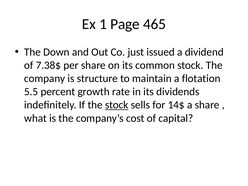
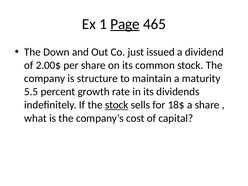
Page underline: none -> present (125, 24)
7.38$: 7.38$ -> 2.00$ (48, 65)
flotation: flotation -> maturity (201, 78)
14$: 14$ -> 18$ (176, 105)
